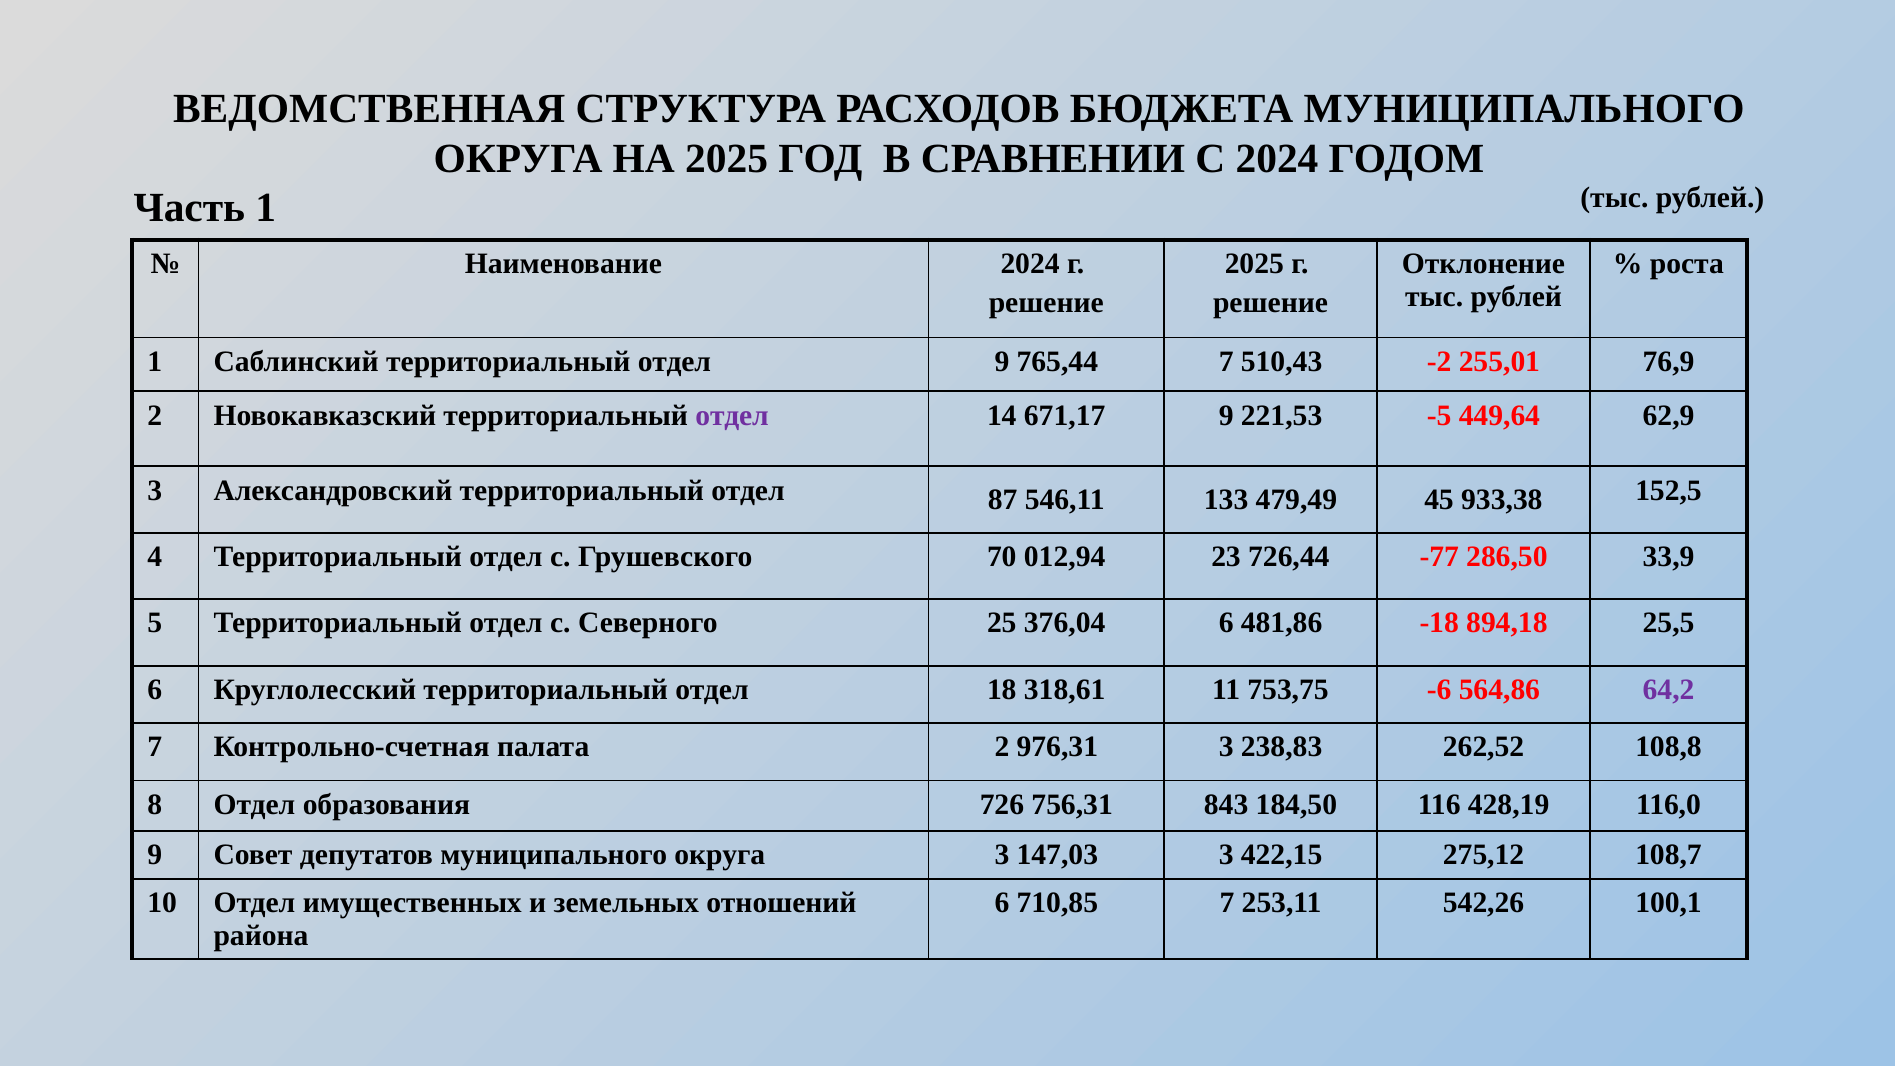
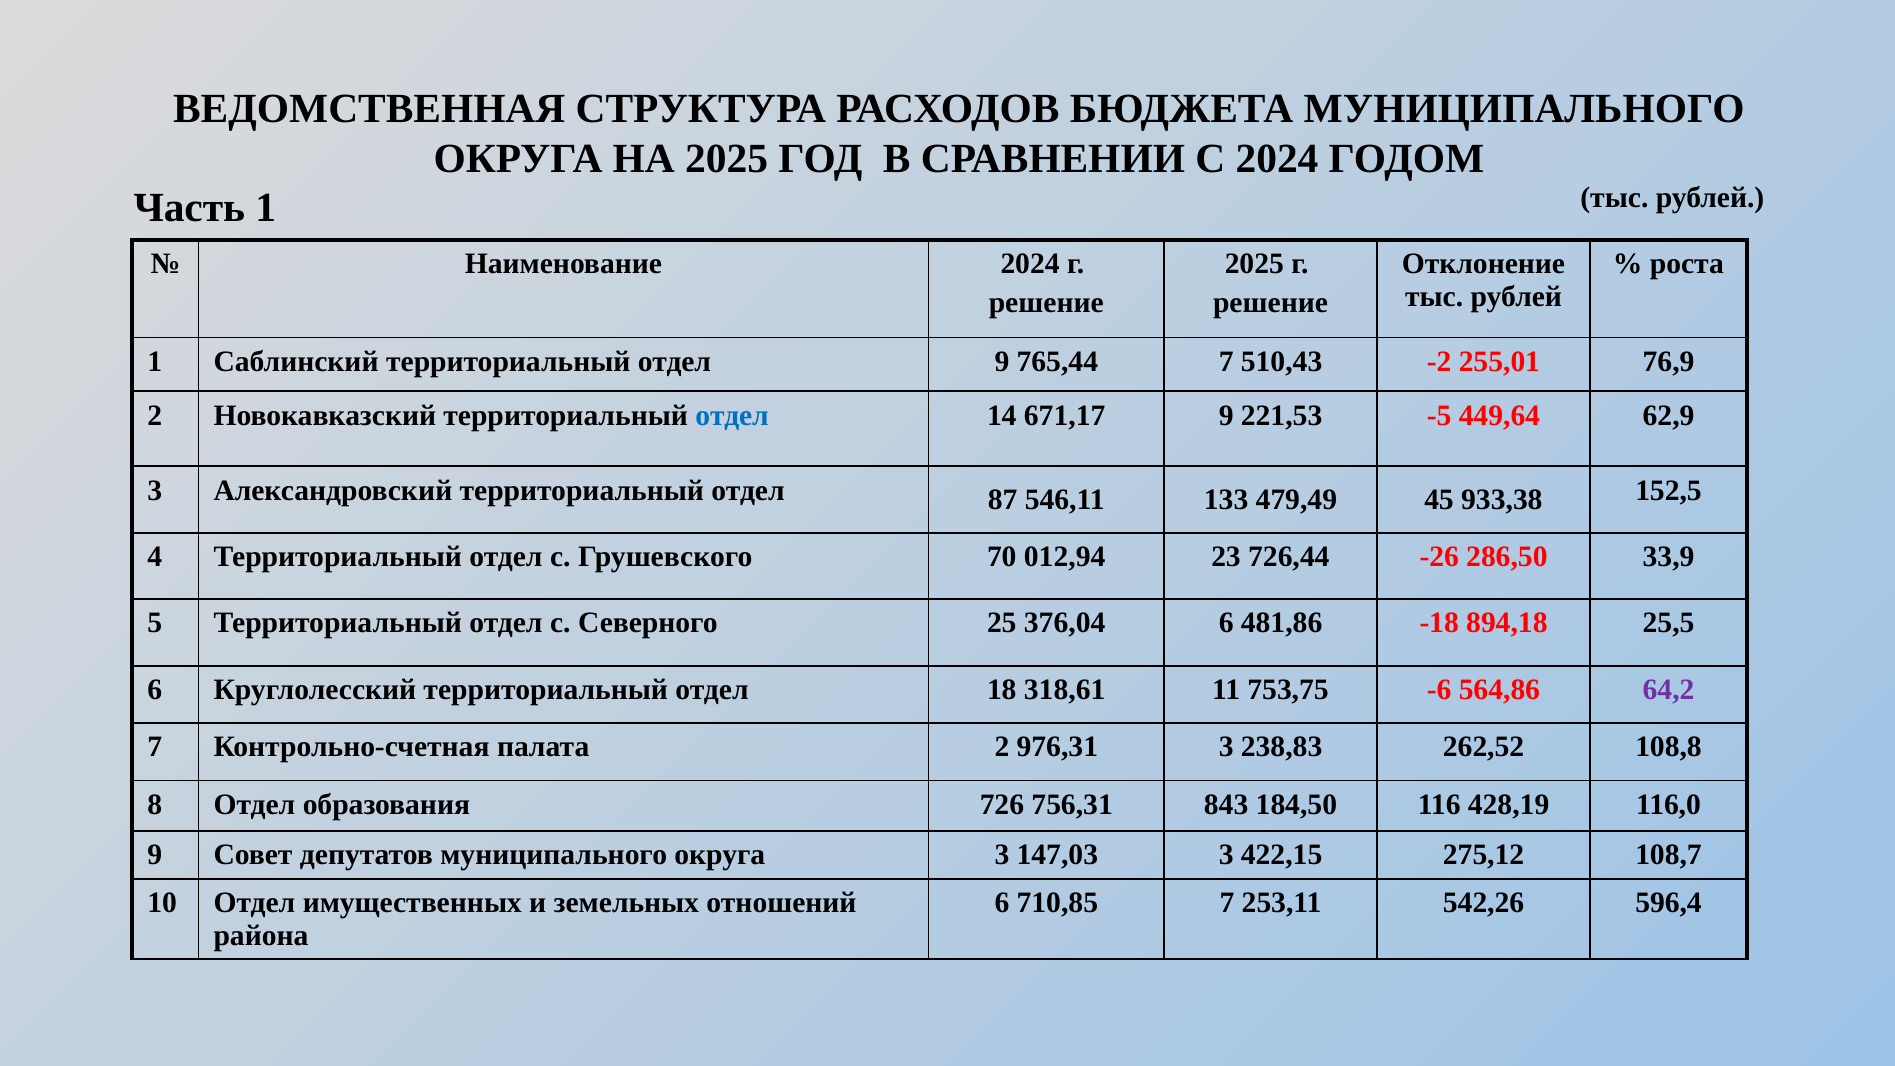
отдел colour: purple -> blue (732, 415)
-77: -77 -> -26 (1439, 557)
100,1: 100,1 -> 596,4 (1668, 903)
